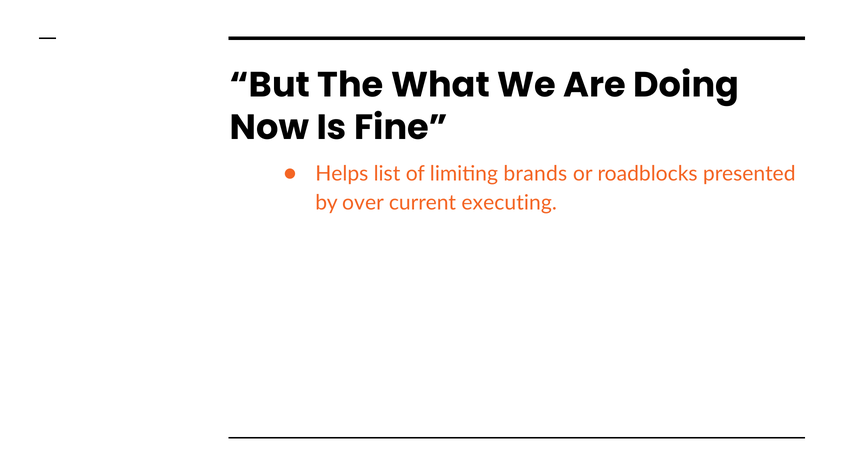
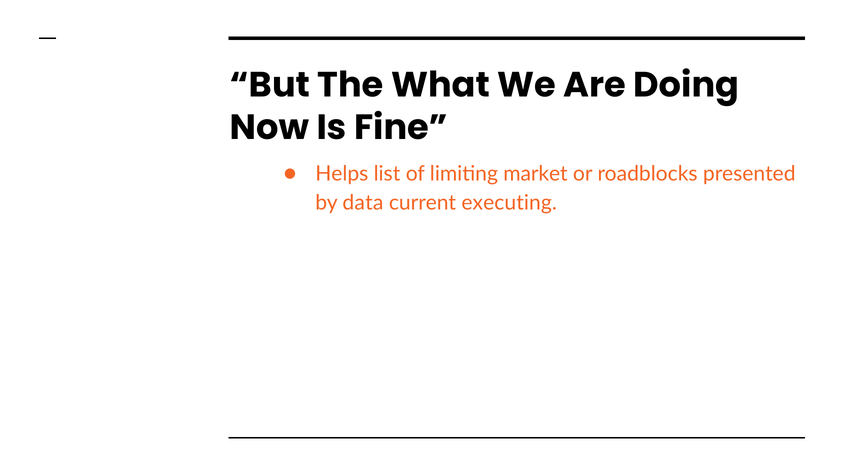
brands: brands -> market (535, 174)
over: over -> data (363, 203)
